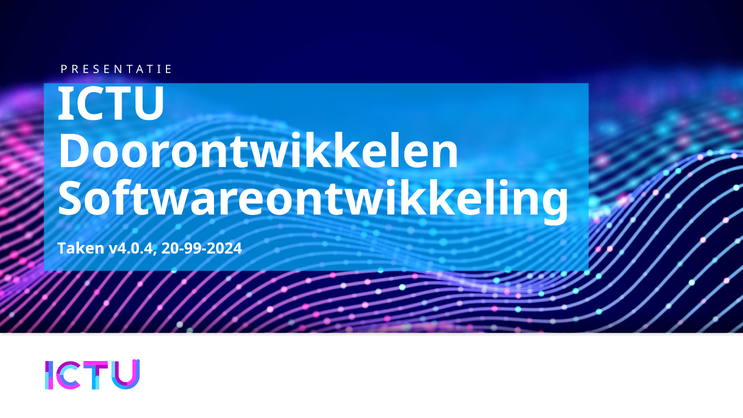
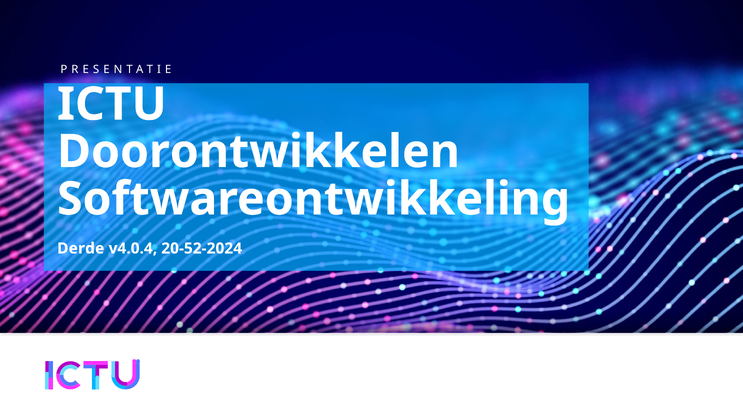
Taken: Taken -> Derde (81, 248)
20-99-2024: 20-99-2024 -> 20-52-2024 (202, 248)
